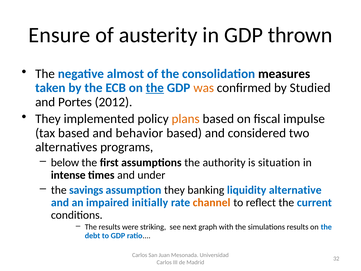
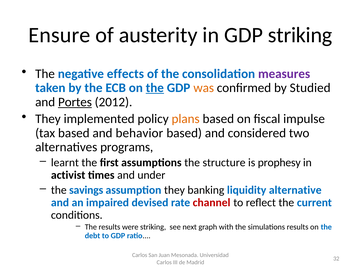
GDP thrown: thrown -> striking (300, 35)
almost: almost -> effects (125, 74)
measures colour: black -> purple (284, 74)
Portes underline: none -> present (75, 102)
below: below -> learnt (65, 163)
authority: authority -> structure (224, 163)
situation: situation -> prophesy (279, 163)
intense: intense -> activist (68, 175)
initially: initially -> devised (150, 202)
channel colour: orange -> red (212, 202)
